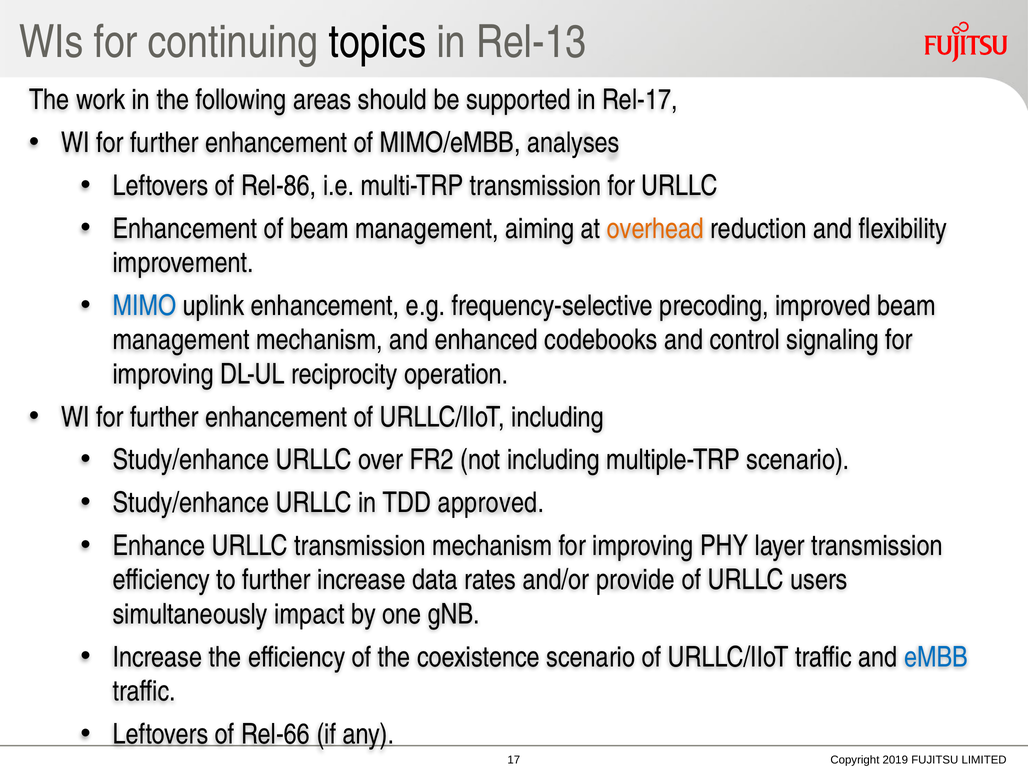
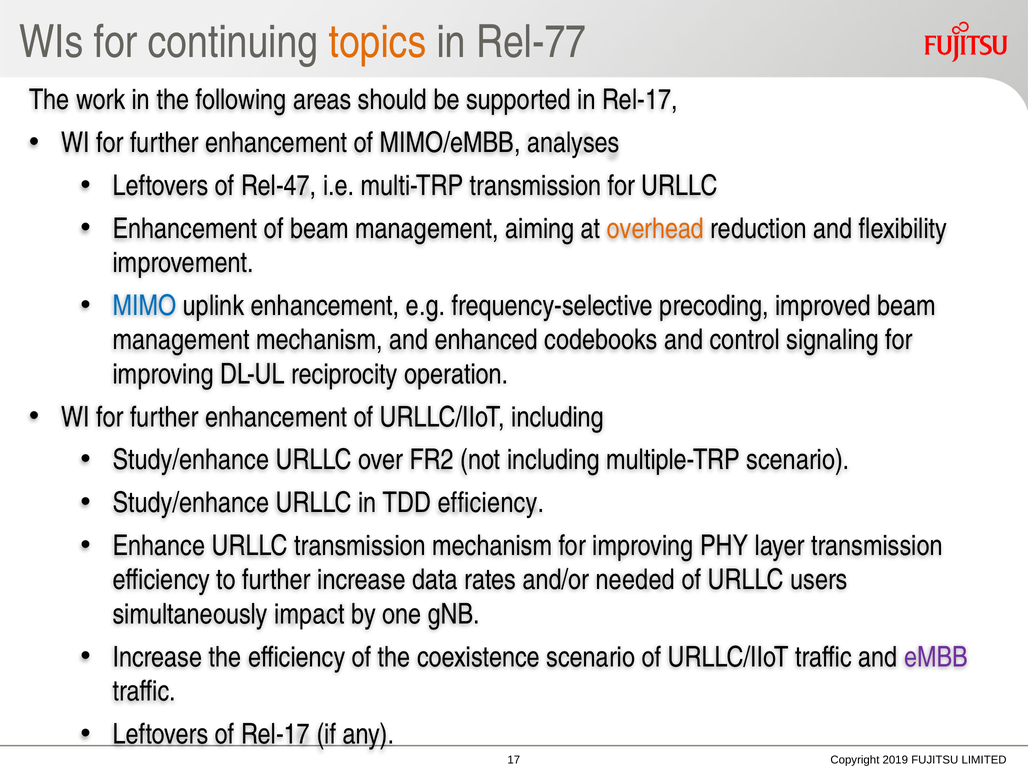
topics colour: black -> orange (377, 42)
Rel-13: Rel-13 -> Rel-77 (531, 42)
Rel-86: Rel-86 -> Rel-47 (279, 186)
TDD approved: approved -> efficiency (491, 503)
provide: provide -> needed (635, 580)
eMBB colour: blue -> purple (936, 657)
of Rel-66: Rel-66 -> Rel-17 (275, 734)
